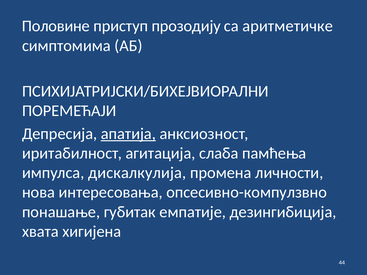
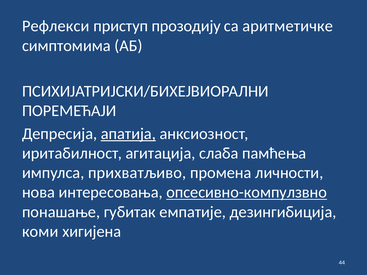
Половине: Половине -> Рефлекси (56, 26)
дискалкулија: дискалкулија -> прихватљиво (137, 173)
опсесивно-компулзвно underline: none -> present (247, 193)
хвата: хвата -> коми (40, 232)
